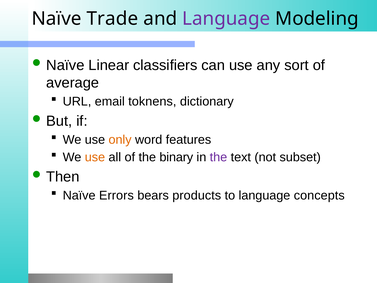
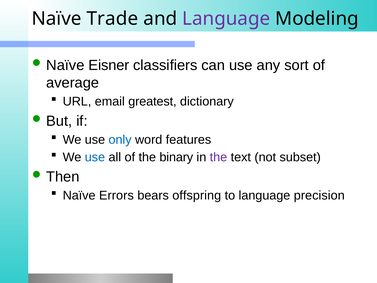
Linear: Linear -> Eisner (109, 65)
toknens: toknens -> greatest (152, 101)
only colour: orange -> blue (120, 140)
use colour: orange -> blue (95, 157)
products: products -> offspring (197, 195)
concepts: concepts -> precision (319, 195)
